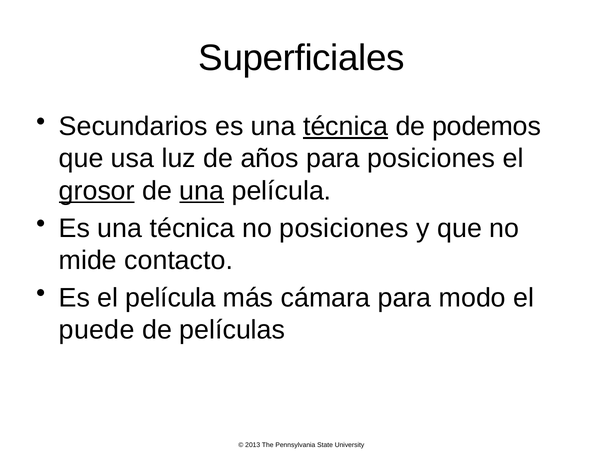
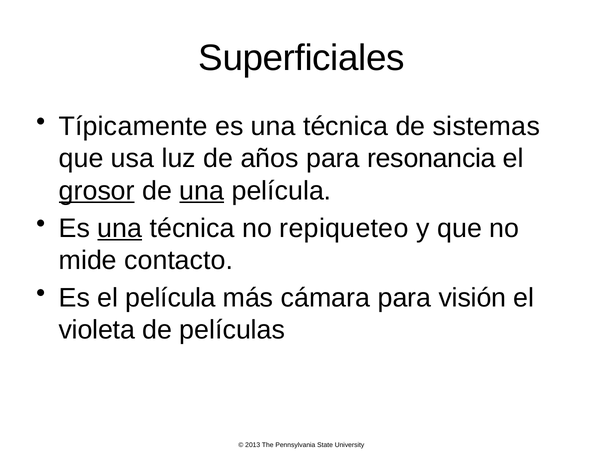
Secundarios: Secundarios -> Típicamente (133, 126)
técnica underline: present -> none (346, 126)
podemos: podemos -> sistemas (486, 126)
para posiciones: posiciones -> resonancia (431, 159)
una underline: none -> present (120, 228)
no posiciones: posiciones -> repiqueteo (344, 228)
modo: modo -> visión (472, 298)
puede: puede -> violeta (97, 330)
